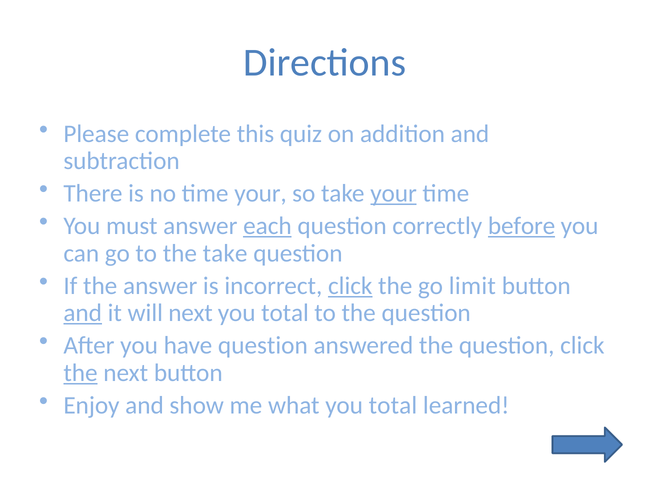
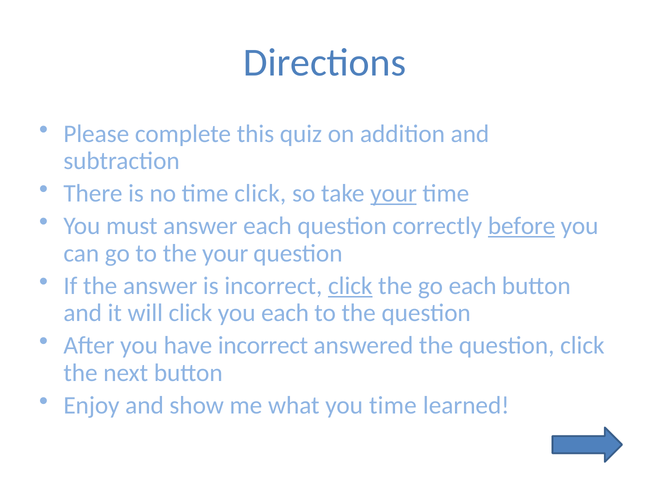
time your: your -> click (260, 194)
each underline: present -> none (267, 226)
the take: take -> your (225, 254)
go limit: limit -> each (473, 286)
and underline: present -> none (83, 313)
will next: next -> click (190, 313)
total: total -> each (285, 313)
have question: question -> incorrect (263, 346)
the underline: present -> none (81, 373)
what you total: total -> time (393, 406)
